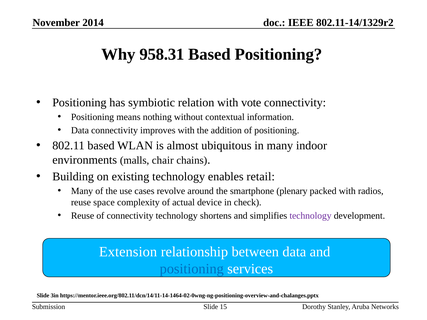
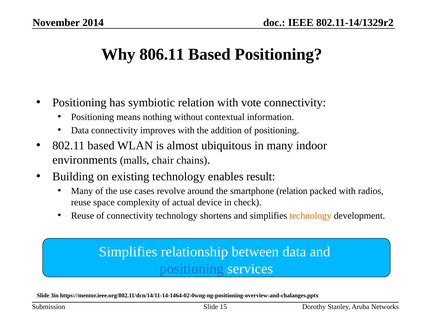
958.31: 958.31 -> 806.11 (162, 55)
retail: retail -> result (261, 177)
smartphone plenary: plenary -> relation (292, 191)
technology colour: purple -> orange (311, 216)
Extension: Extension -> Simplifies (128, 252)
